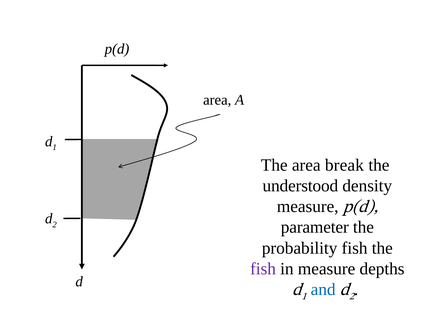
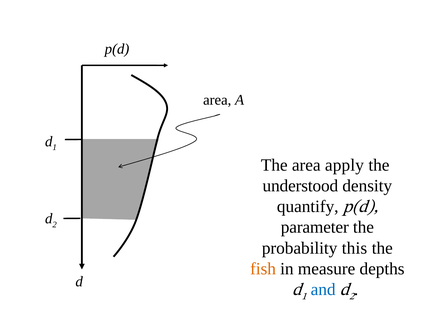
break: break -> apply (344, 165)
measure: measure -> quantify (308, 207)
probability fish: fish -> this (354, 248)
fish colour: purple -> orange (263, 269)
